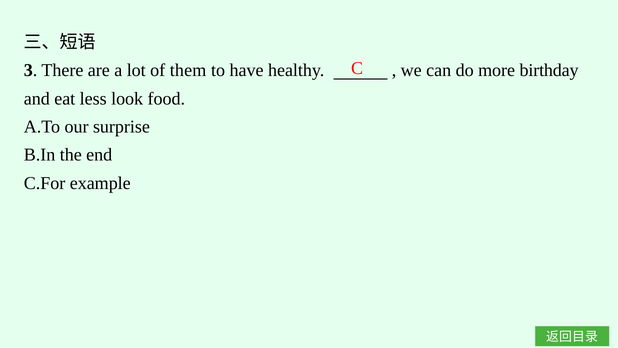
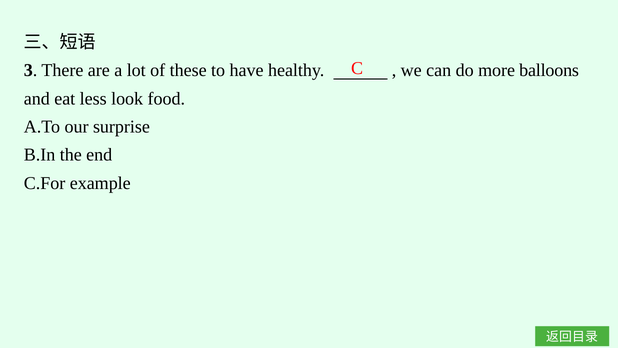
them: them -> these (188, 70)
birthday: birthday -> balloons (549, 70)
